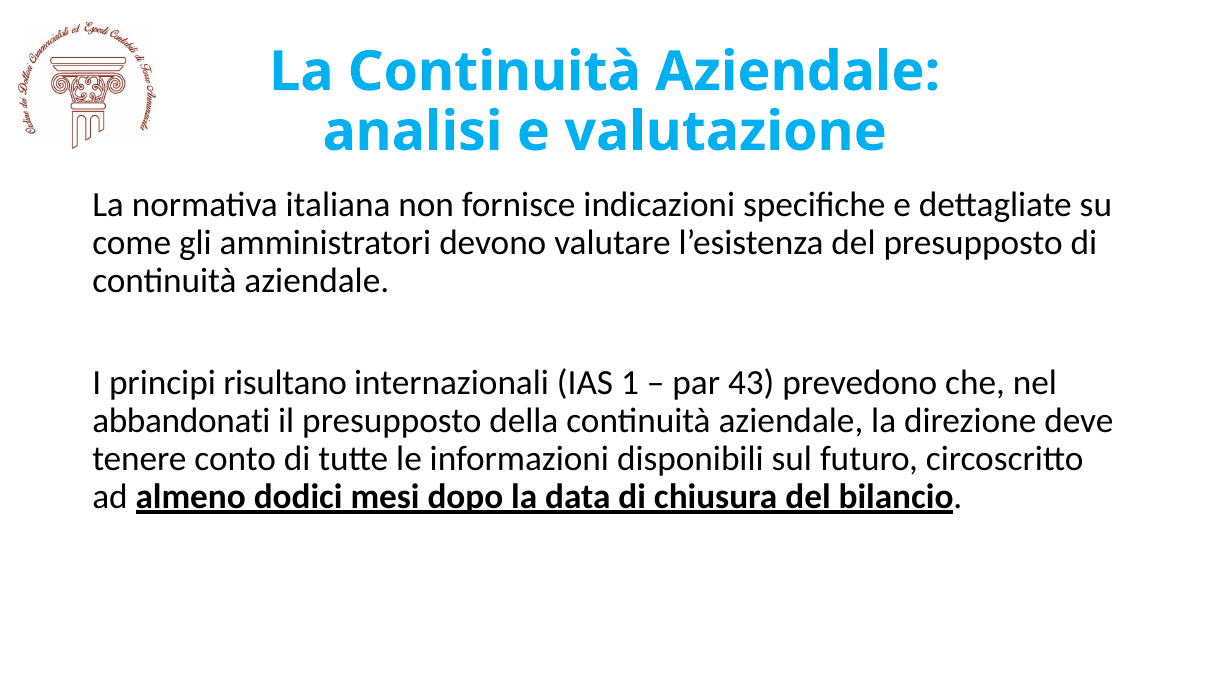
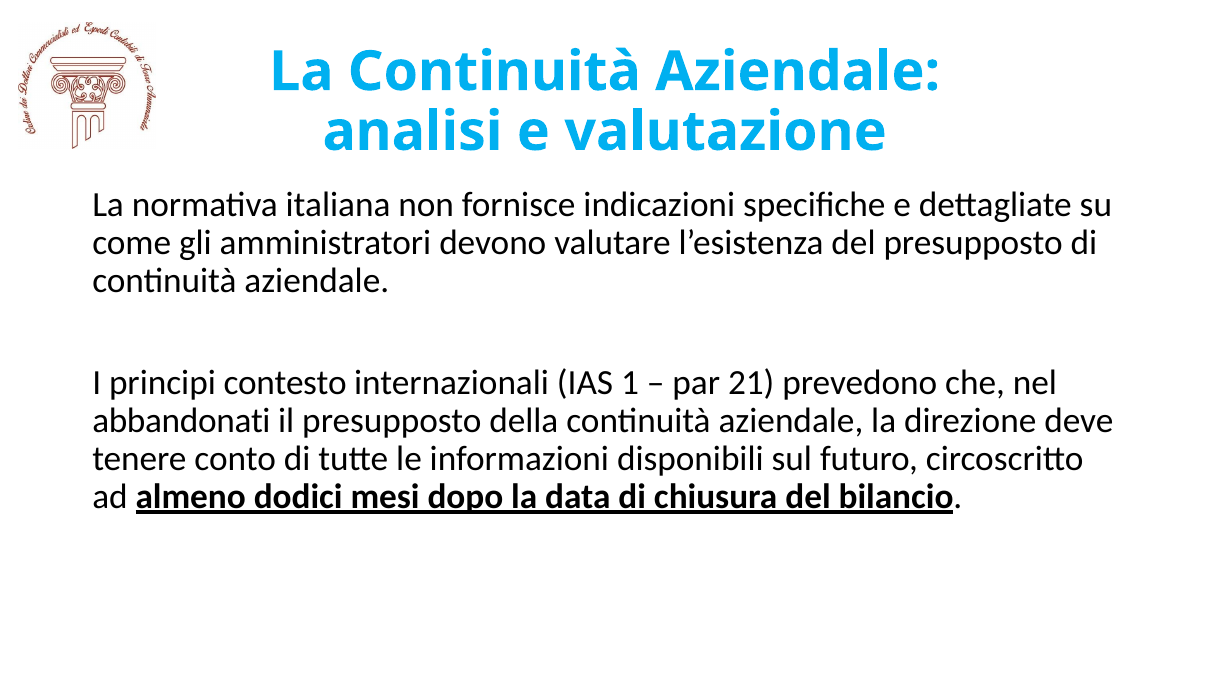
risultano: risultano -> contesto (285, 382)
43: 43 -> 21 (751, 382)
